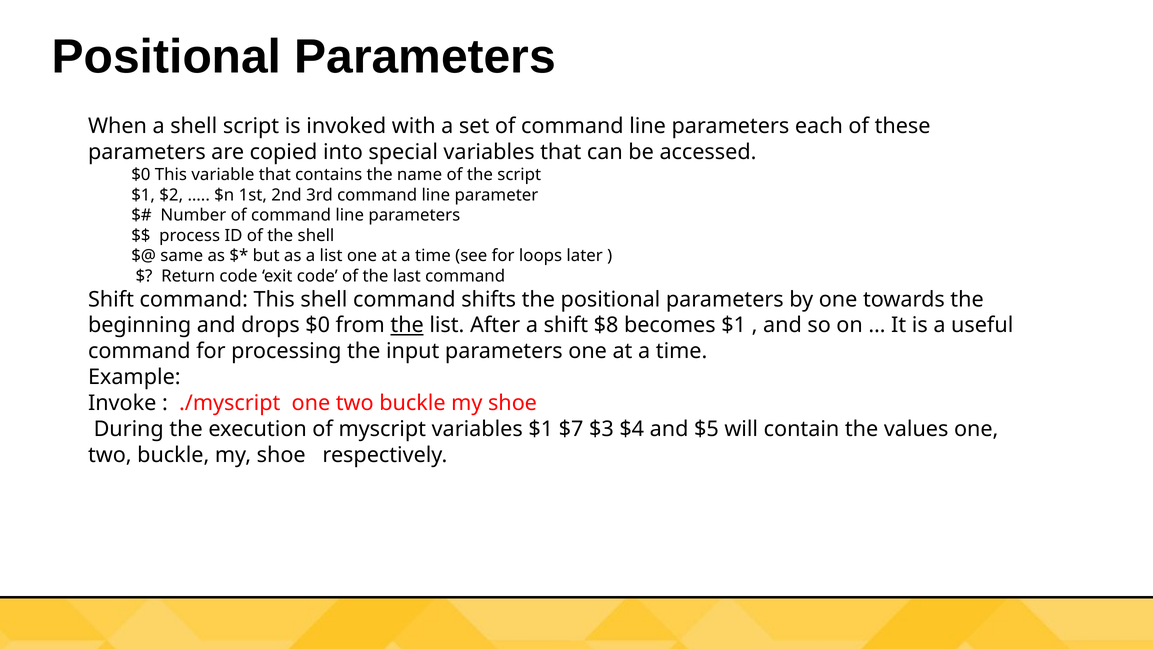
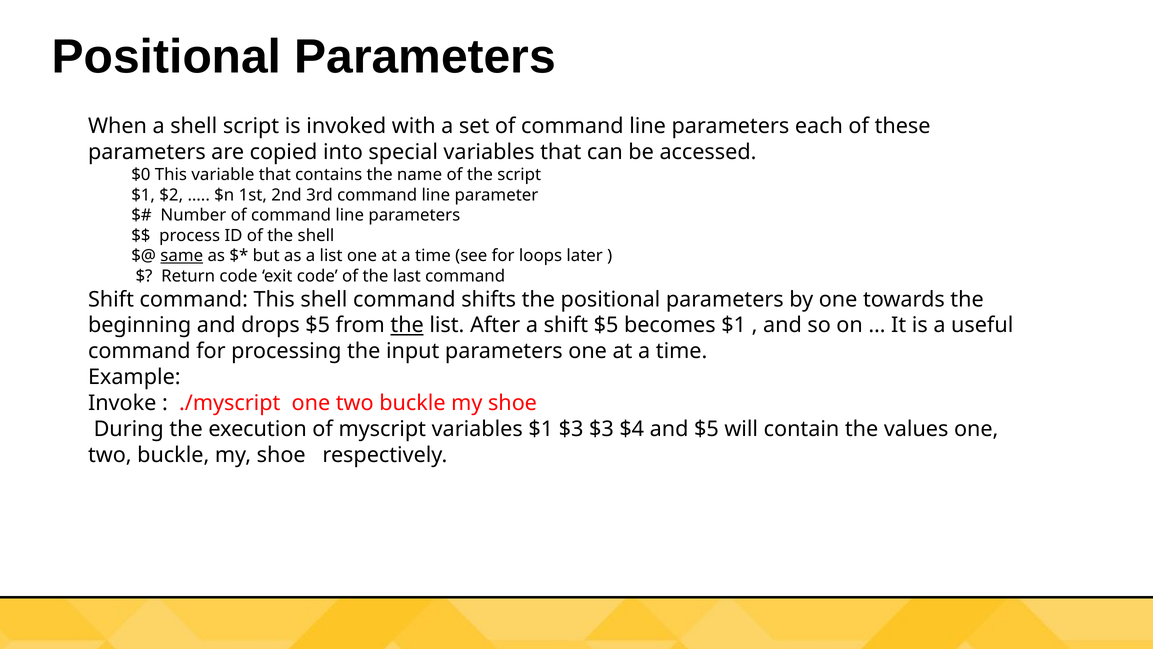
same underline: none -> present (182, 256)
drops $0: $0 -> $5 (318, 325)
shift $8: $8 -> $5 (606, 325)
$1 $7: $7 -> $3 (571, 429)
